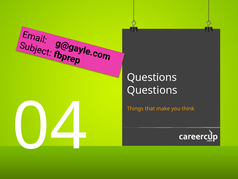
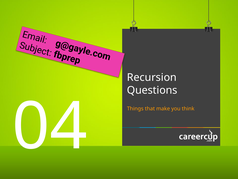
Questions: Questions -> Recursion (152, 77)
